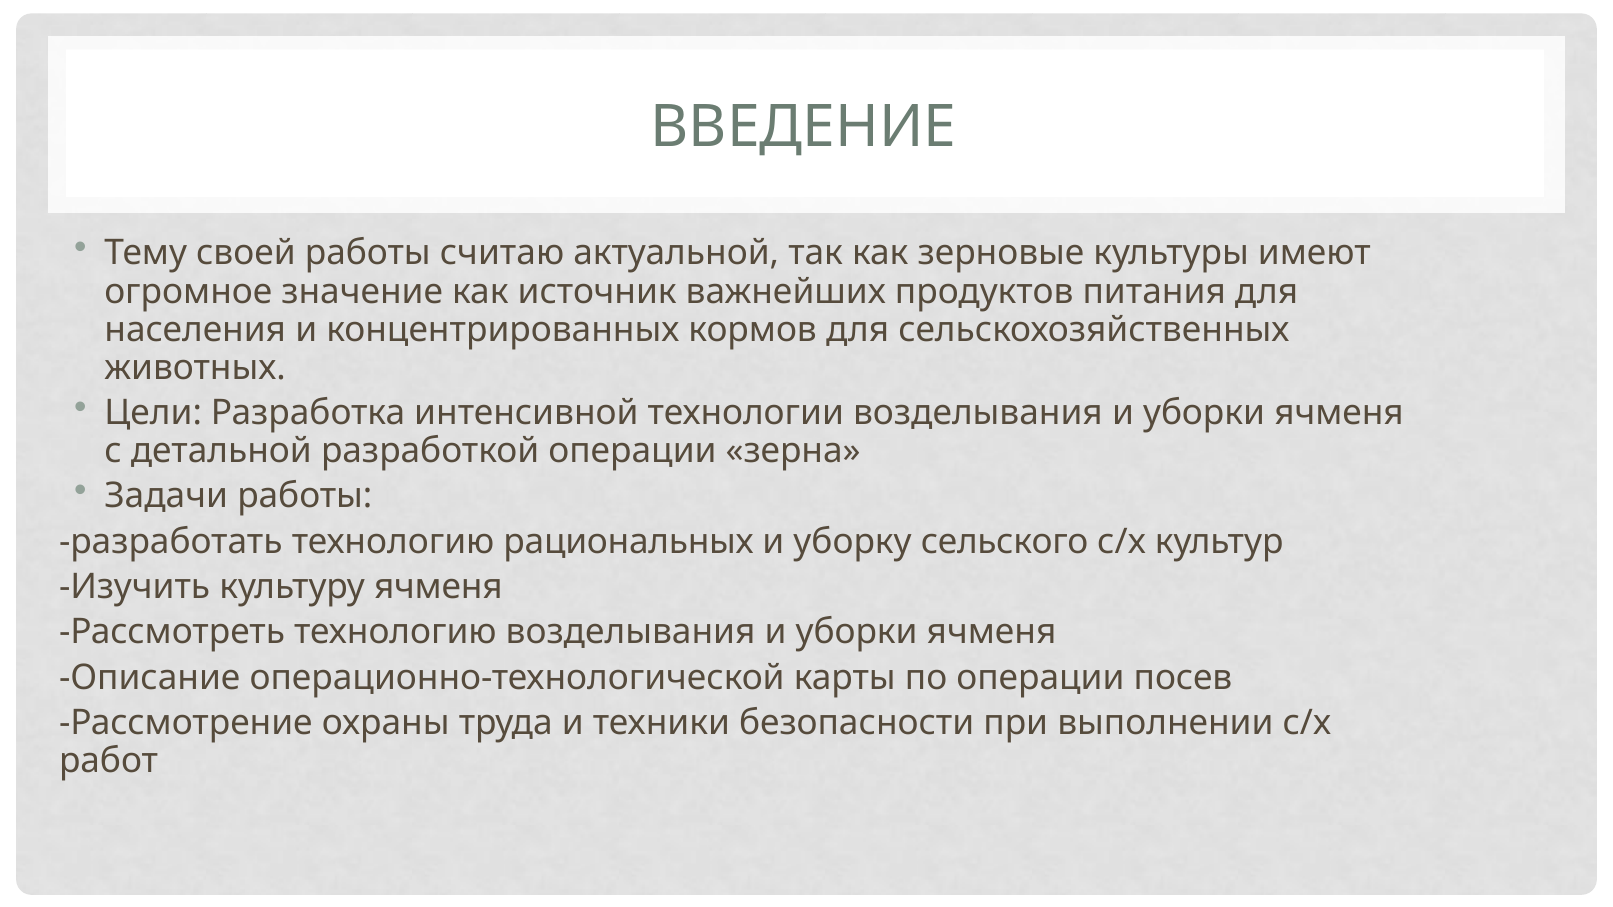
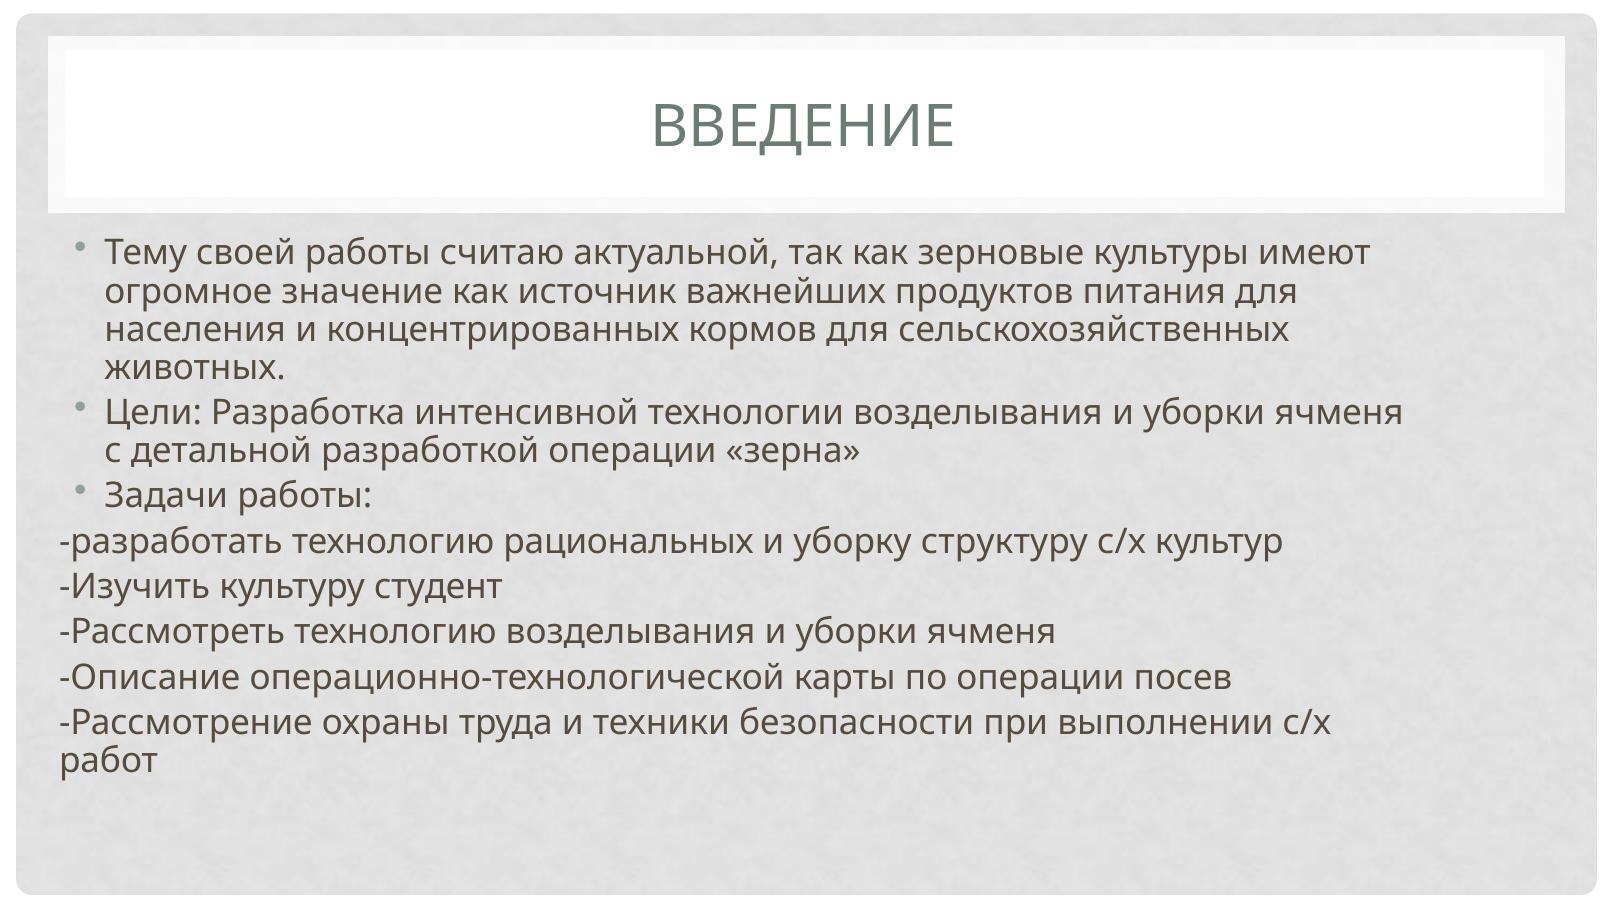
сельского: сельского -> структуру (1004, 542)
культуру ячменя: ячменя -> студент (438, 587)
